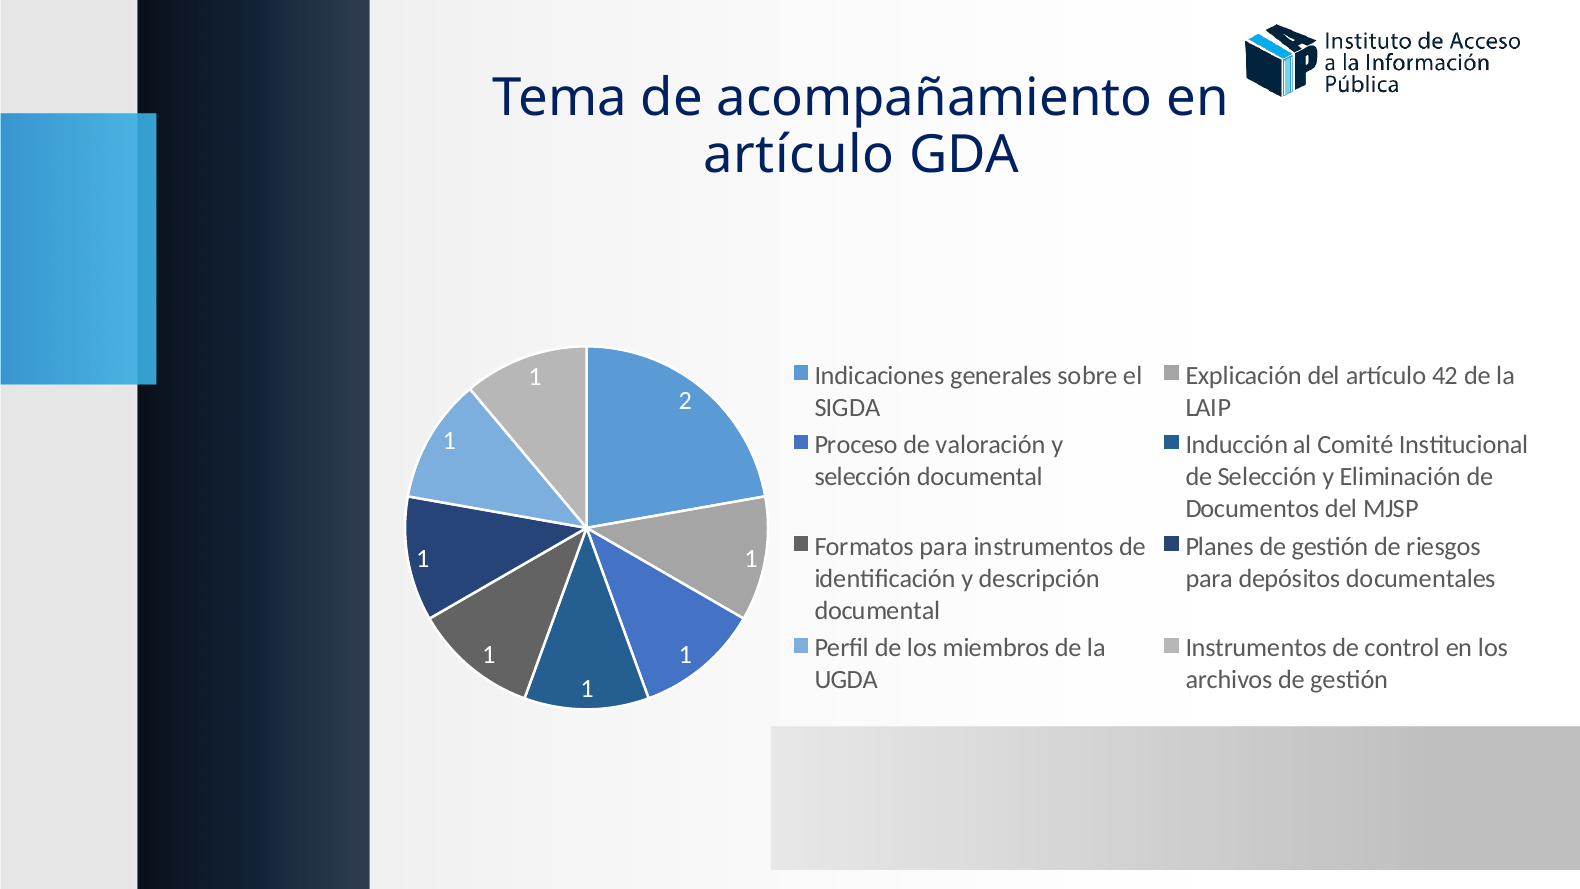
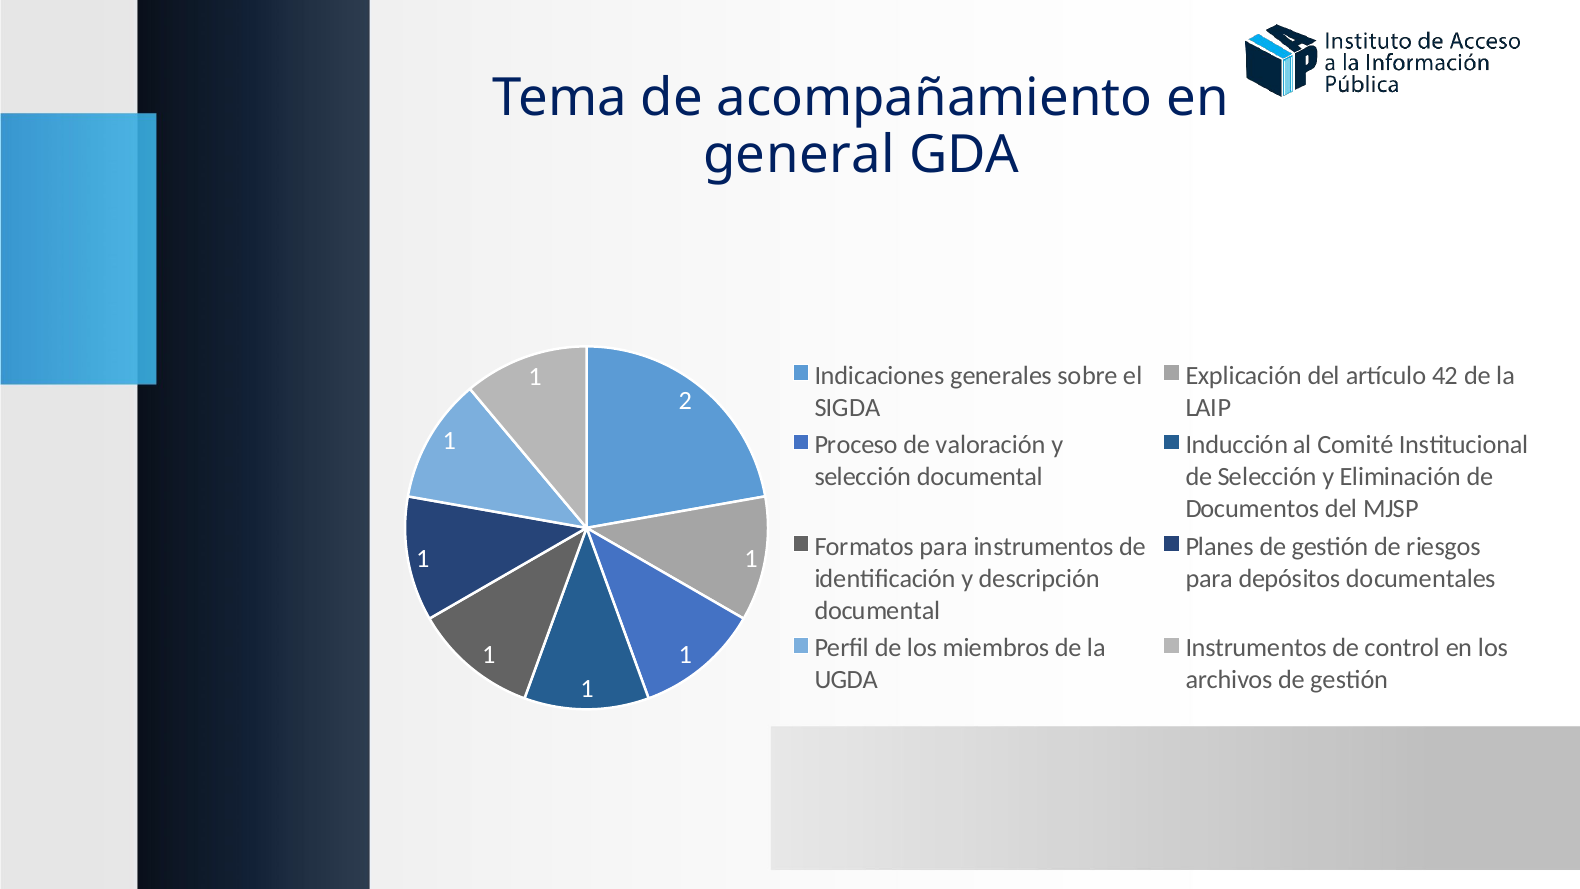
artículo: artículo -> general (799, 155)
